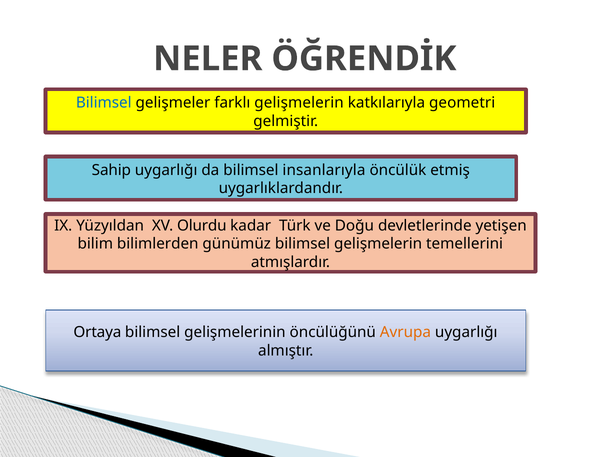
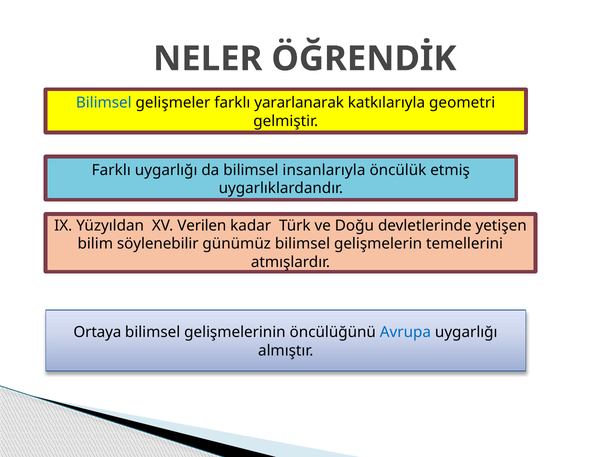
farklı gelişmelerin: gelişmelerin -> yararlanarak (299, 103)
Sahip: Sahip -> Farklı (111, 170)
Olurdu: Olurdu -> Verilen (202, 226)
bilimlerden: bilimlerden -> söylenebilir (158, 244)
Avrupa colour: orange -> blue (405, 333)
